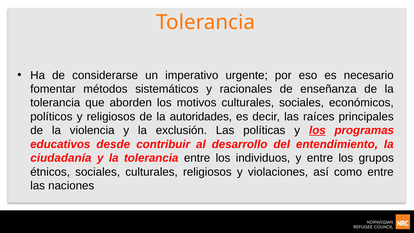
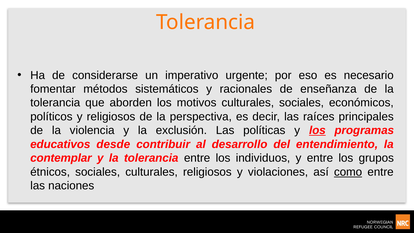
autoridades: autoridades -> perspectiva (201, 117)
ciudadanía: ciudadanía -> contemplar (61, 158)
como underline: none -> present (348, 172)
